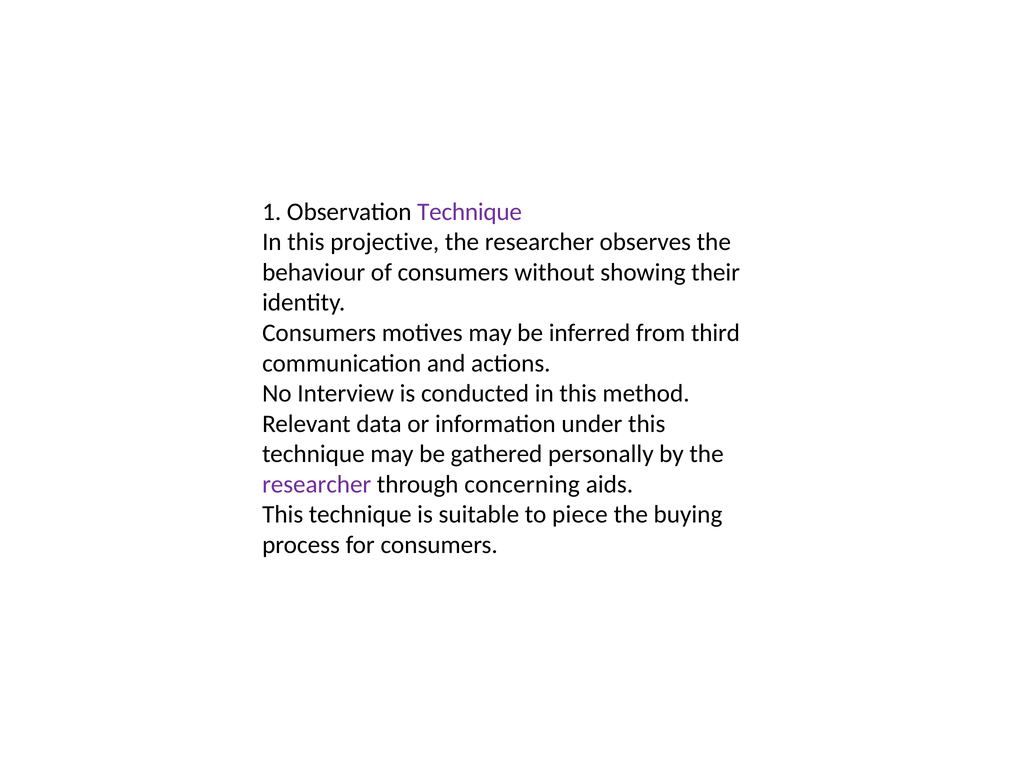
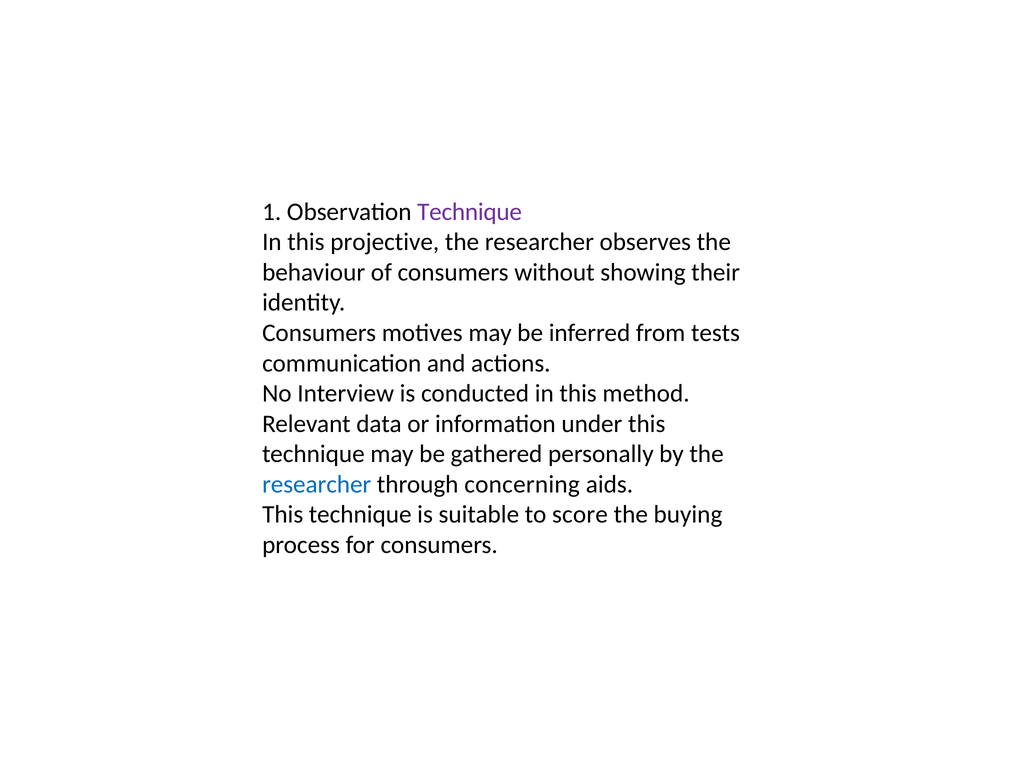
third: third -> tests (715, 333)
researcher colour: purple -> blue (317, 484)
piece: piece -> score (580, 514)
